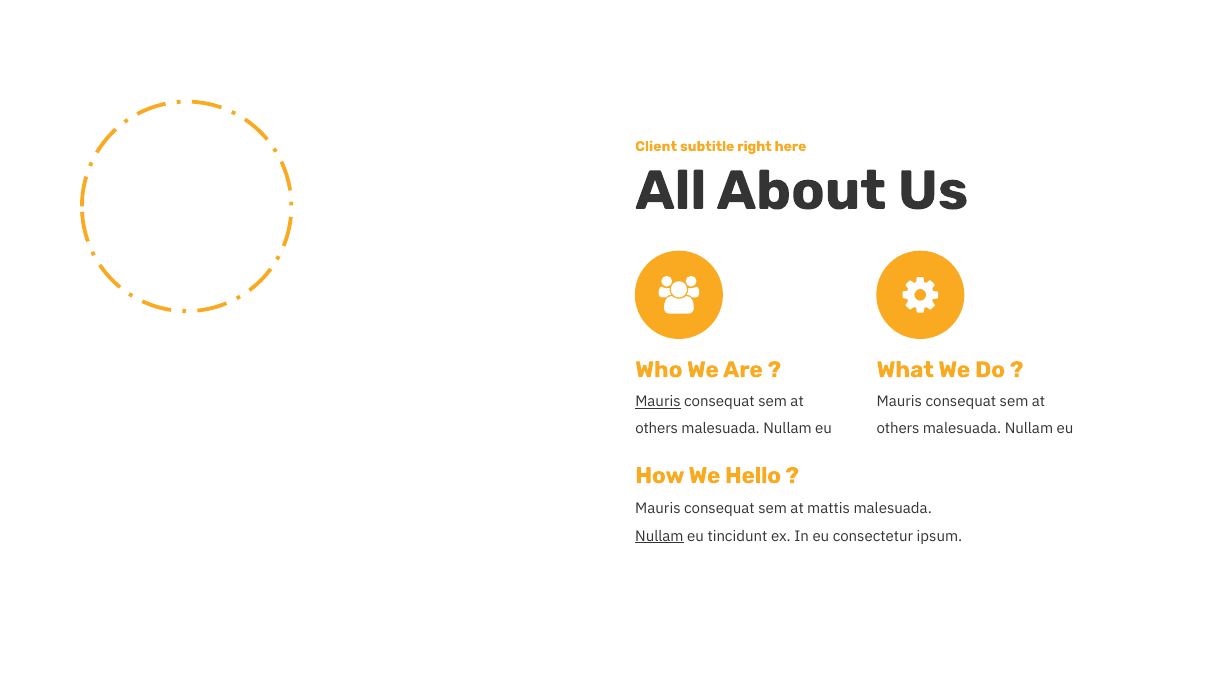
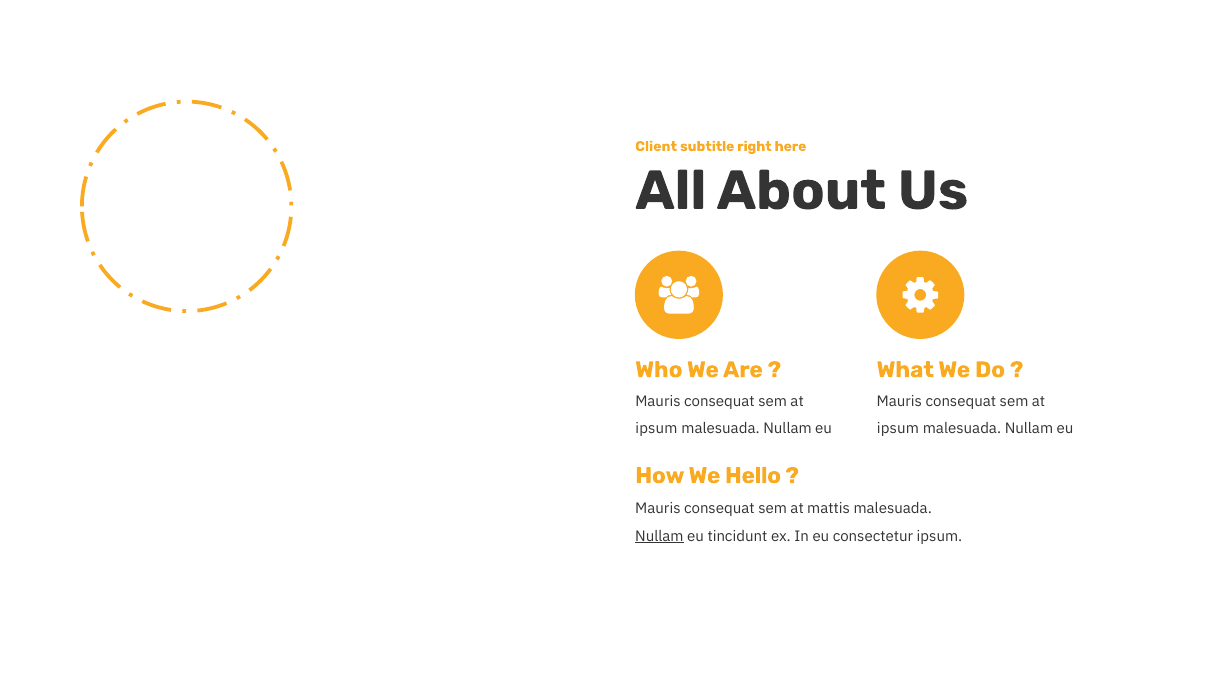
Mauris underline: present -> none (658, 401)
others: others -> ipsum (657, 429)
others: others -> ipsum (898, 429)
